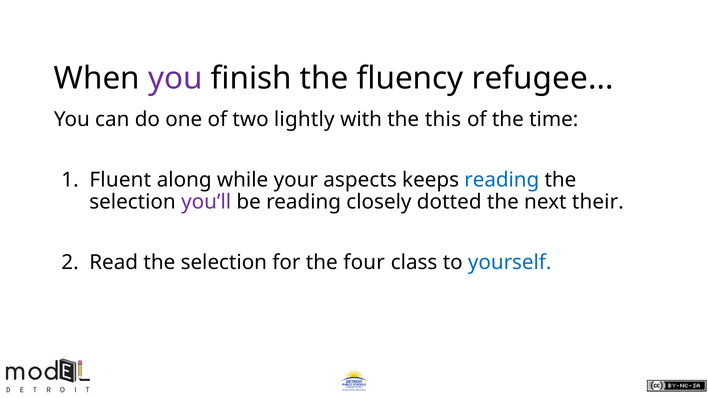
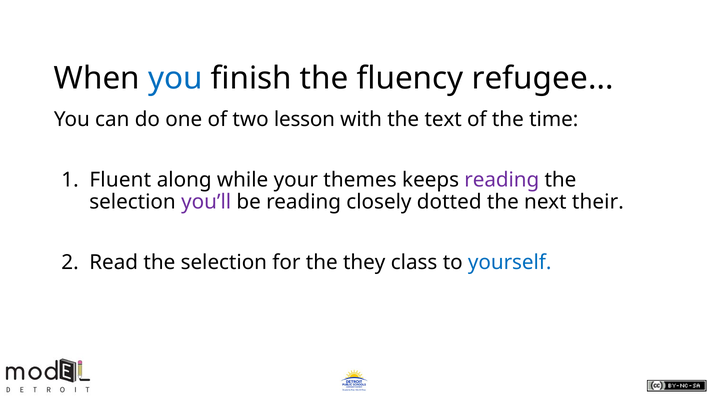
you colour: purple -> blue (175, 78)
lightly: lightly -> lesson (304, 120)
this: this -> text (443, 120)
aspects: aspects -> themes (360, 180)
reading colour: blue -> purple (502, 180)
four: four -> they (364, 263)
